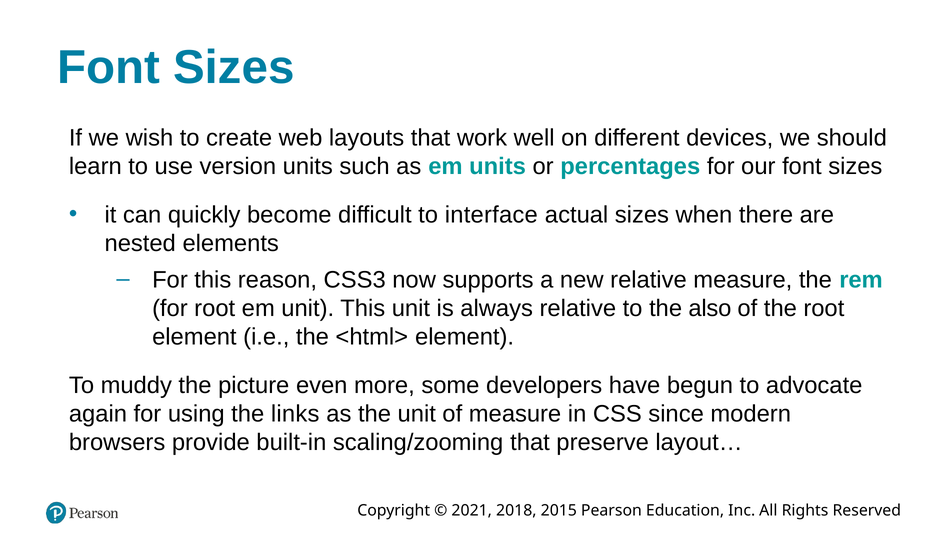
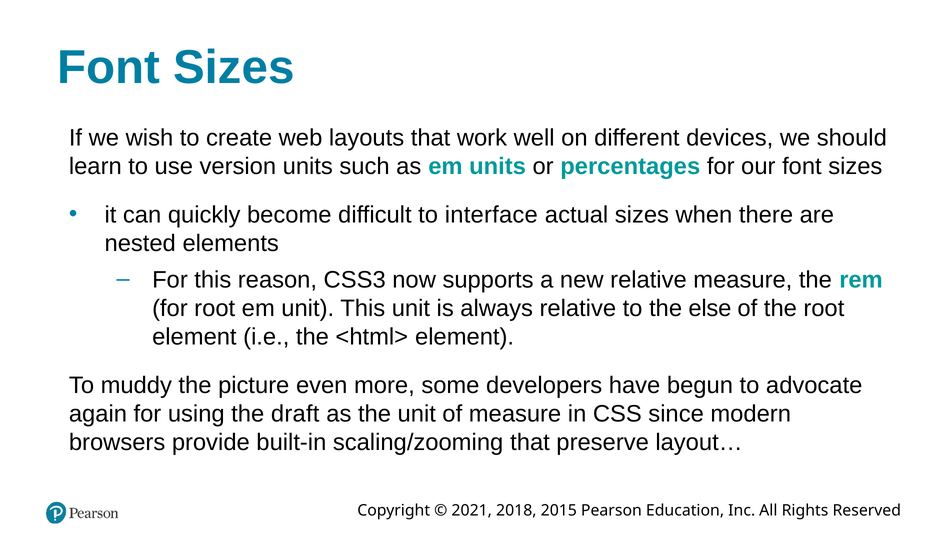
also: also -> else (710, 308)
links: links -> draft (295, 414)
